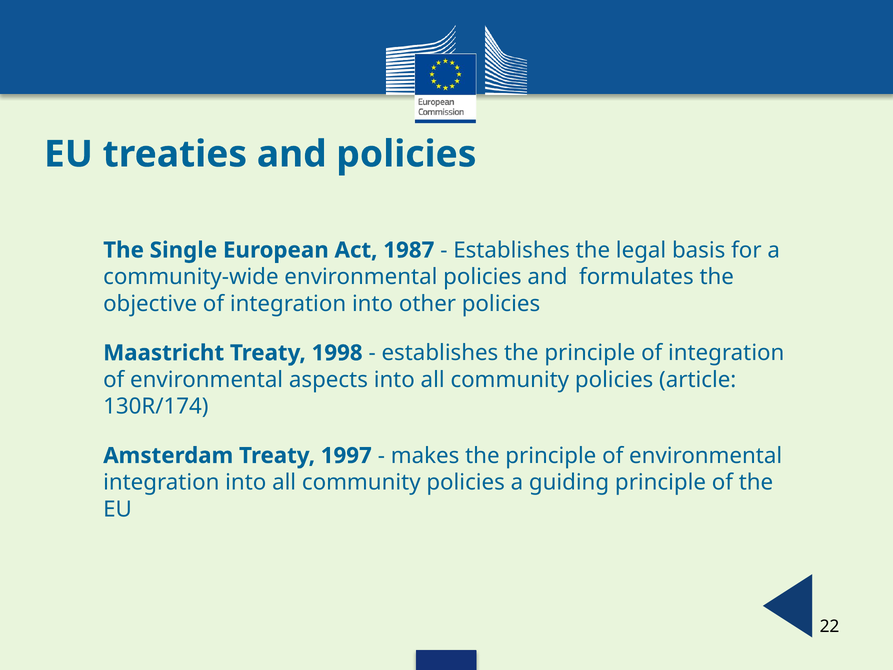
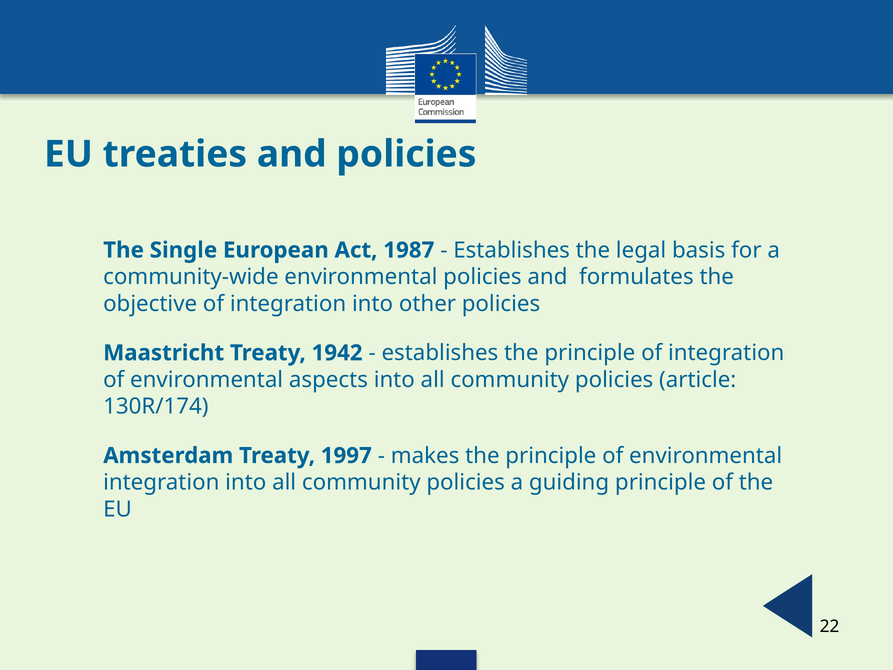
1998: 1998 -> 1942 (337, 353)
